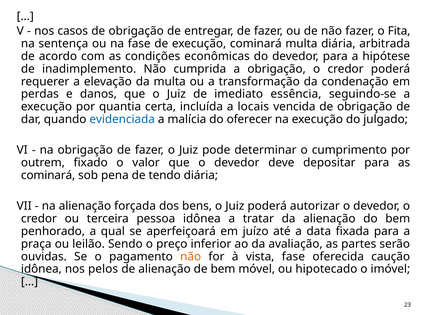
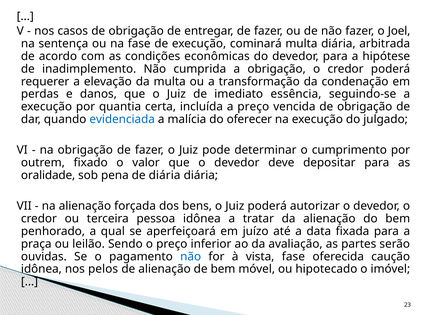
Fita: Fita -> Joel (399, 31)
a locais: locais -> preço (253, 107)
cominará: cominará -> oralidade (48, 176)
de tendo: tendo -> diária (165, 176)
não colour: orange -> blue (191, 257)
